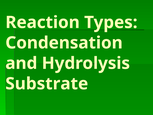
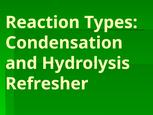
Substrate: Substrate -> Refresher (47, 84)
